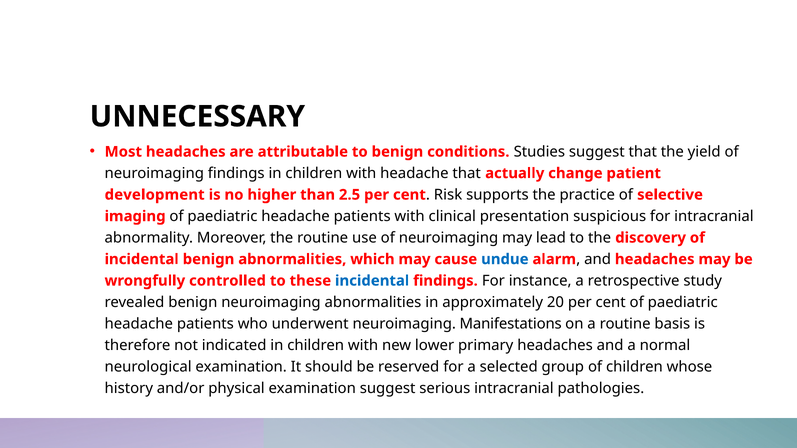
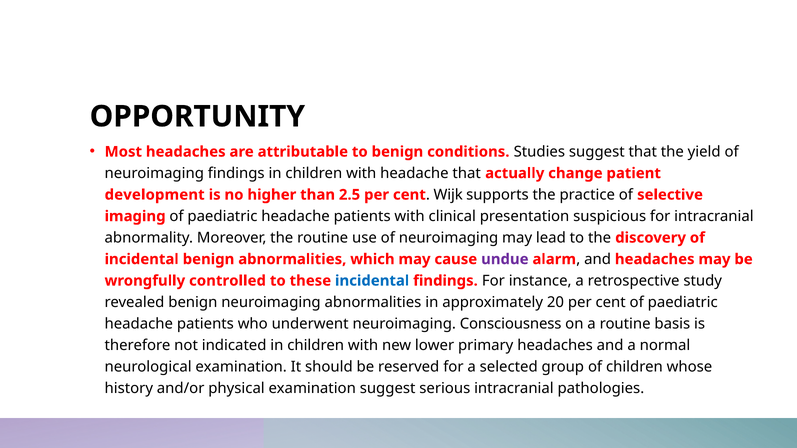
UNNECESSARY: UNNECESSARY -> OPPORTUNITY (197, 117)
Risk: Risk -> Wijk (448, 195)
undue colour: blue -> purple (505, 259)
Manifestations: Manifestations -> Consciousness (511, 324)
